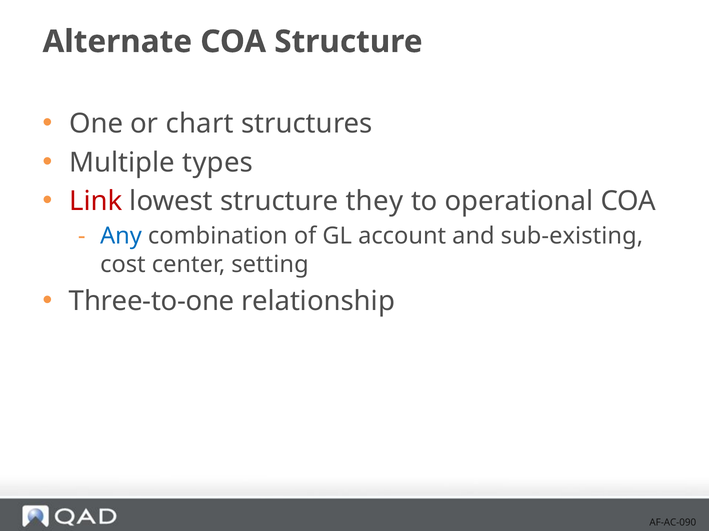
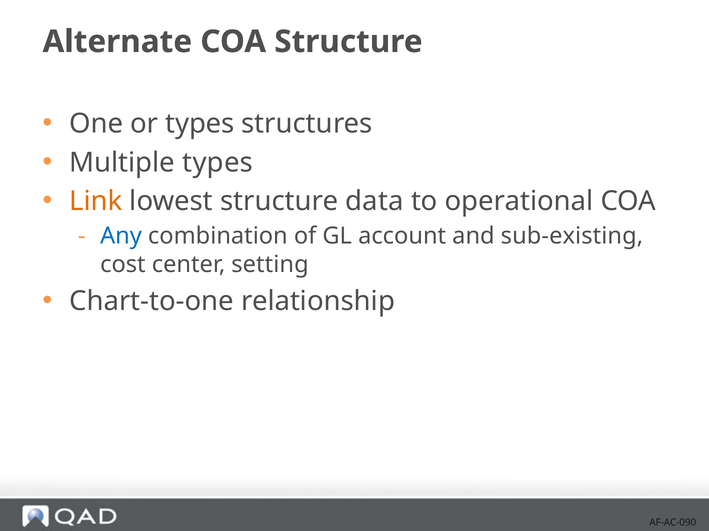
or chart: chart -> types (200, 124)
Link colour: red -> orange (96, 201)
they: they -> data (374, 201)
Three-to-one: Three-to-one -> Chart-to-one (152, 301)
